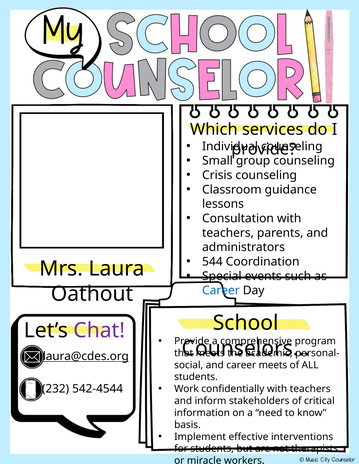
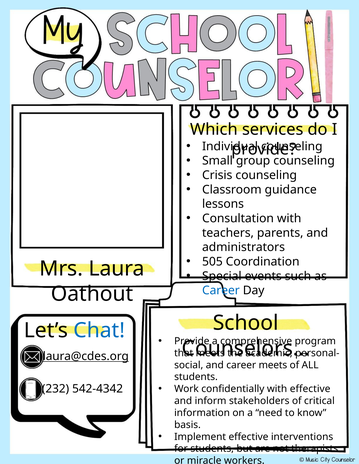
544: 544 -> 505 (212, 262)
Chat colour: purple -> blue (99, 331)
confidentially with teachers: teachers -> effective (310, 389)
542-4544: 542-4544 -> 542-4342 (98, 389)
